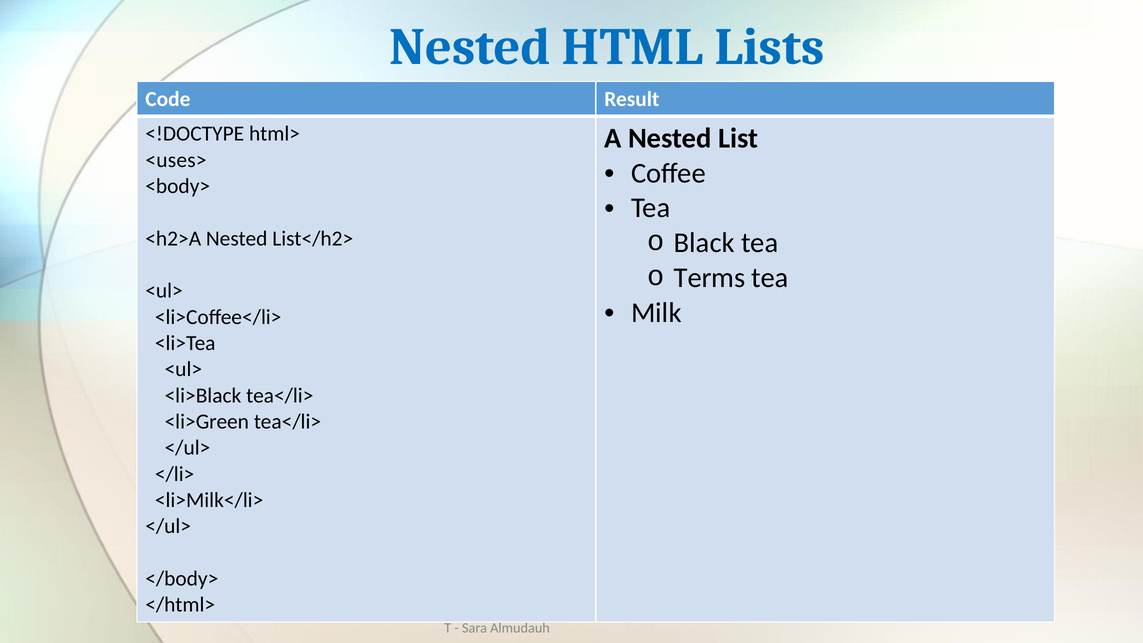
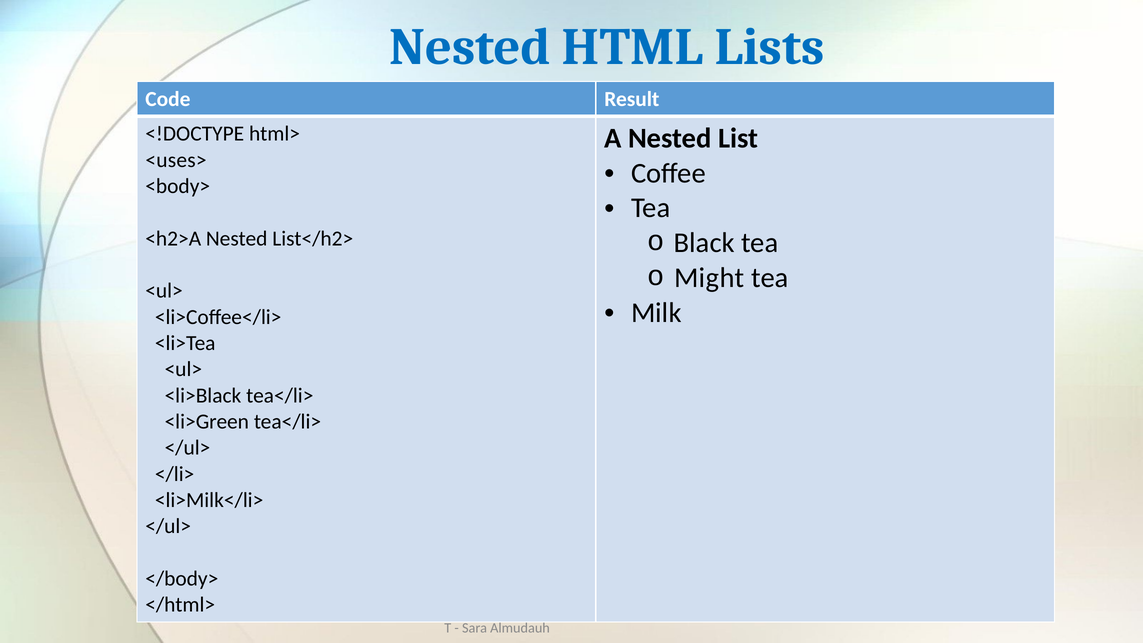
Terms: Terms -> Might (709, 278)
